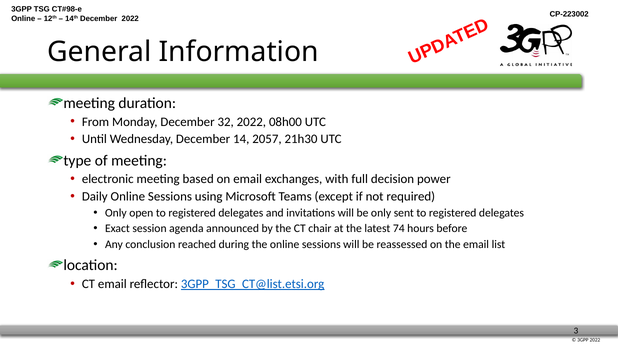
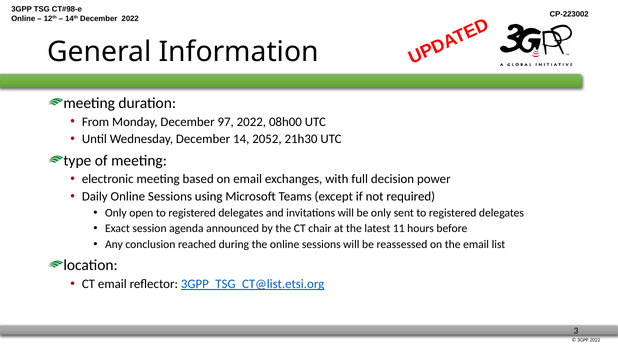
32: 32 -> 97 (226, 122)
2057: 2057 -> 2052 (267, 139)
74: 74 -> 11 (399, 228)
